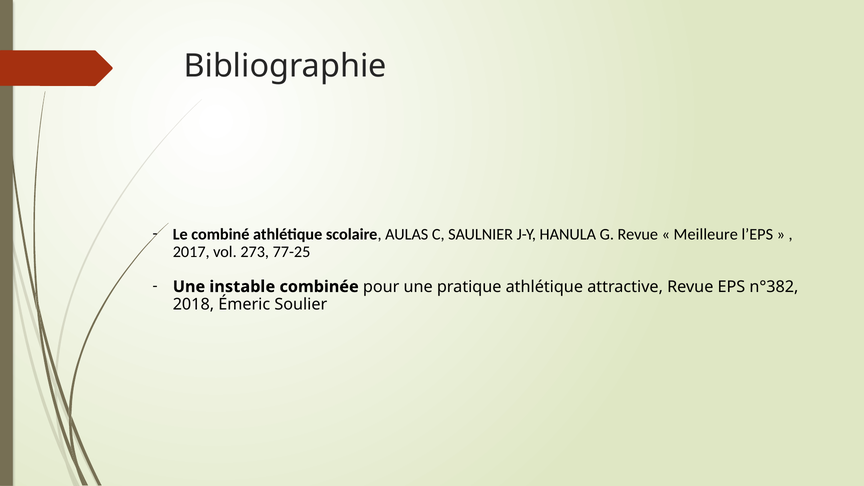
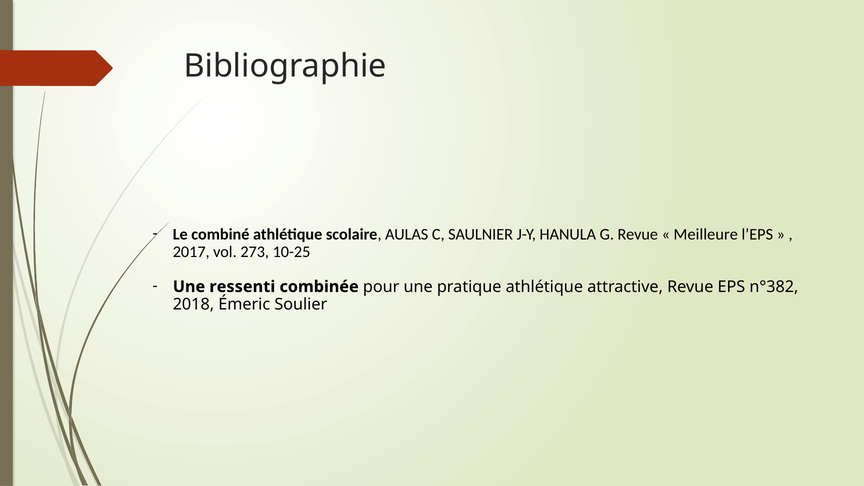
77-25: 77-25 -> 10-25 (292, 252)
instable: instable -> ressenti (242, 287)
